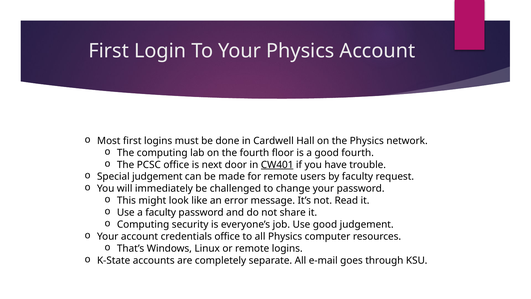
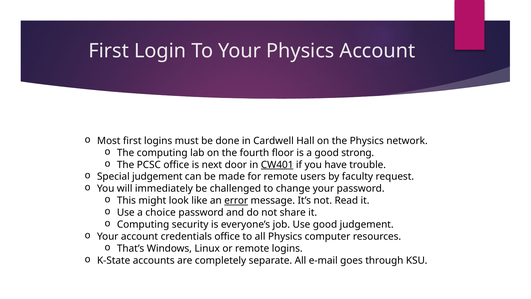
good fourth: fourth -> strong (358, 153)
error underline: none -> present (236, 200)
a faculty: faculty -> choice (161, 212)
